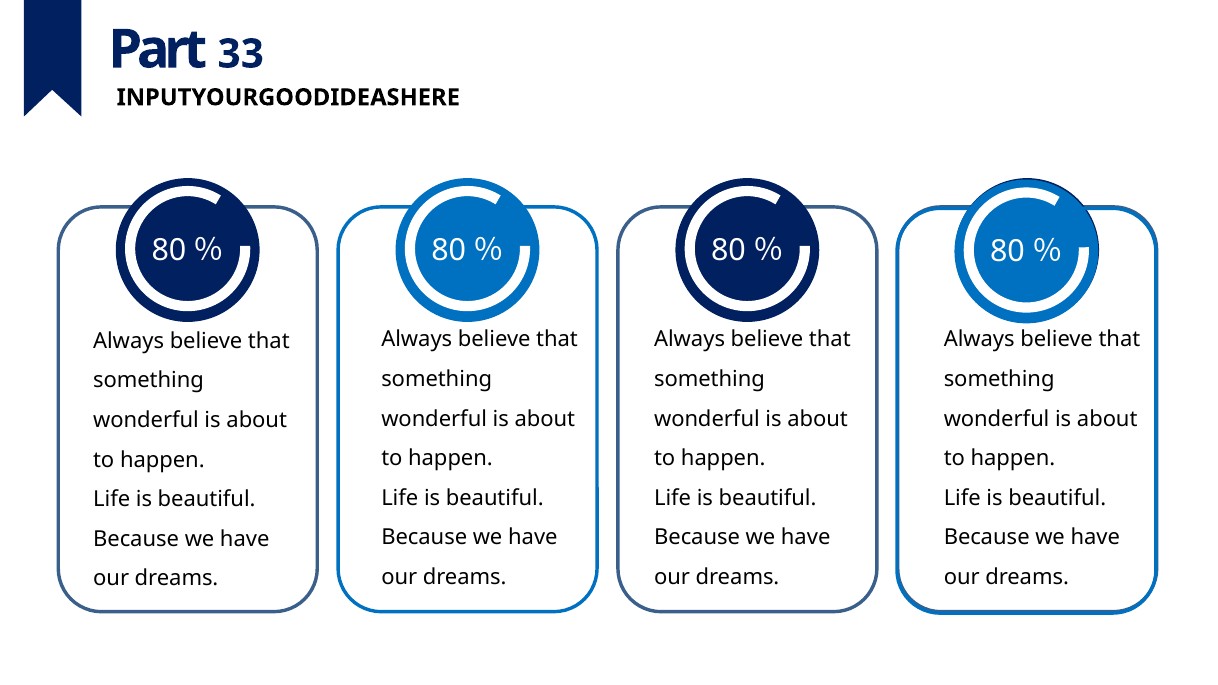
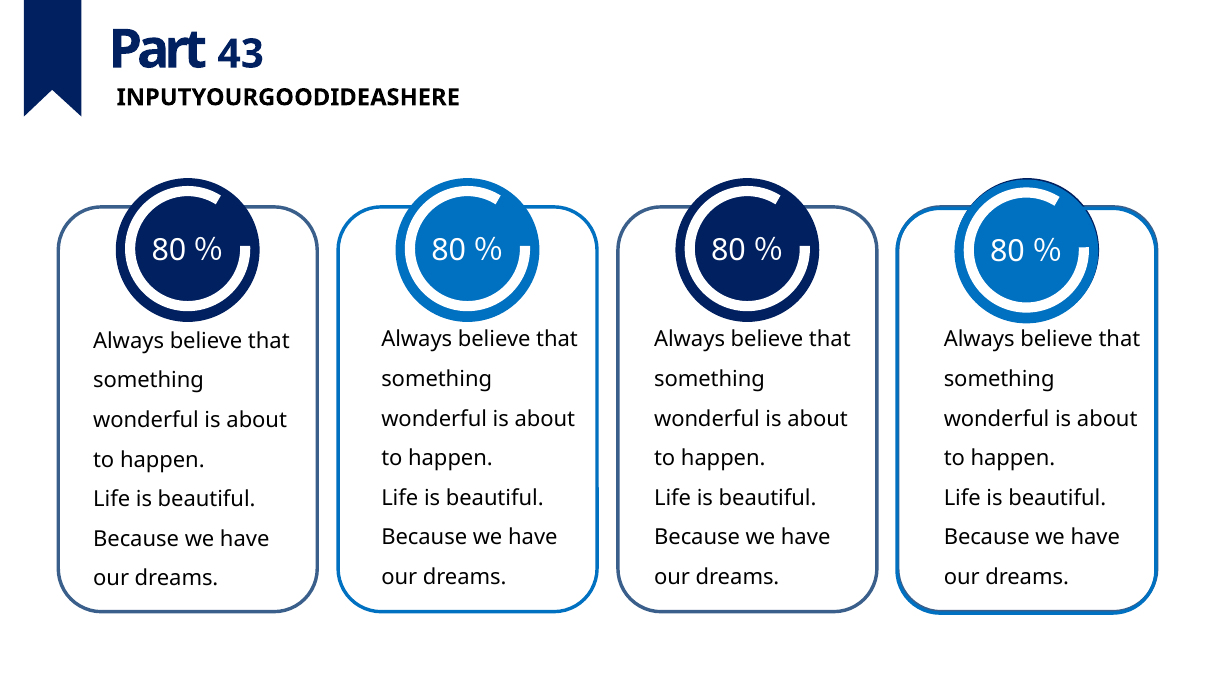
33: 33 -> 43 (241, 54)
